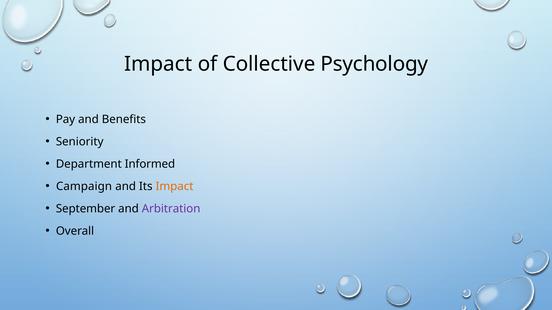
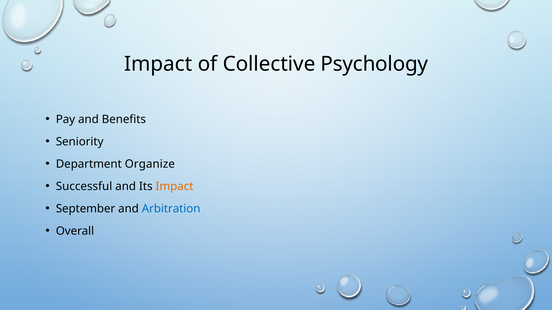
Informed: Informed -> Organize (150, 164)
Campaign: Campaign -> Successful (84, 187)
Arbitration colour: purple -> blue (171, 209)
